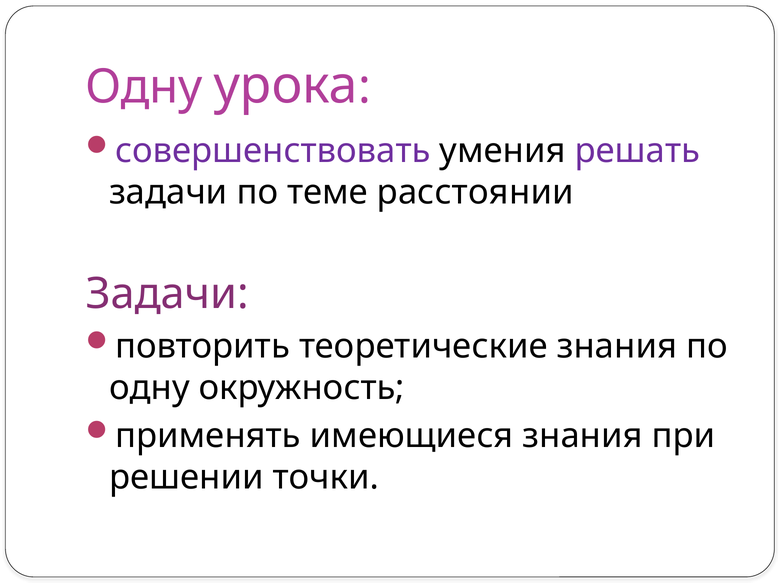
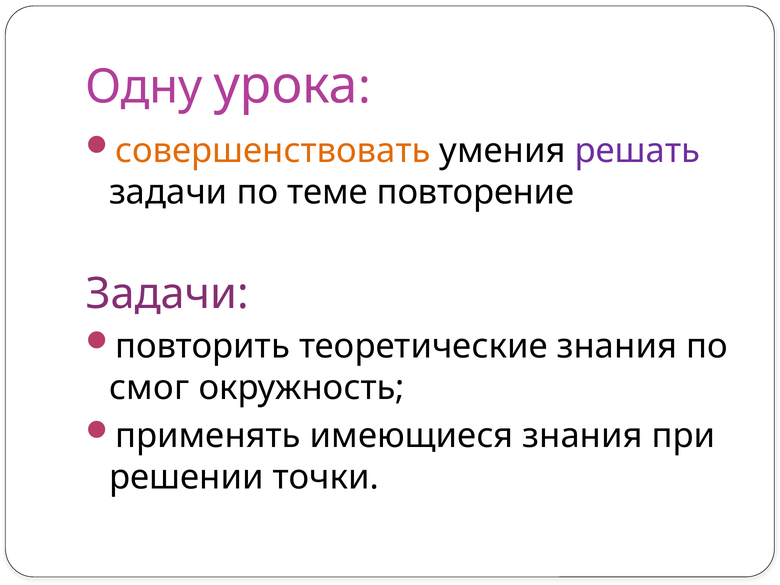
совершенствовать colour: purple -> orange (273, 151)
расстоянии: расстоянии -> повторение (475, 192)
одну: одну -> смог (149, 388)
